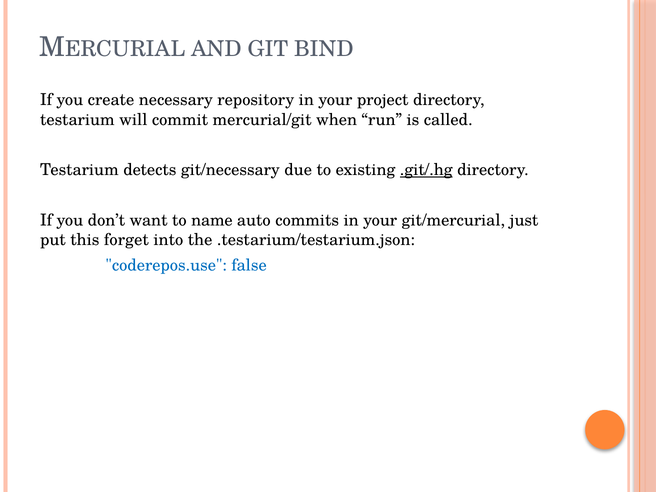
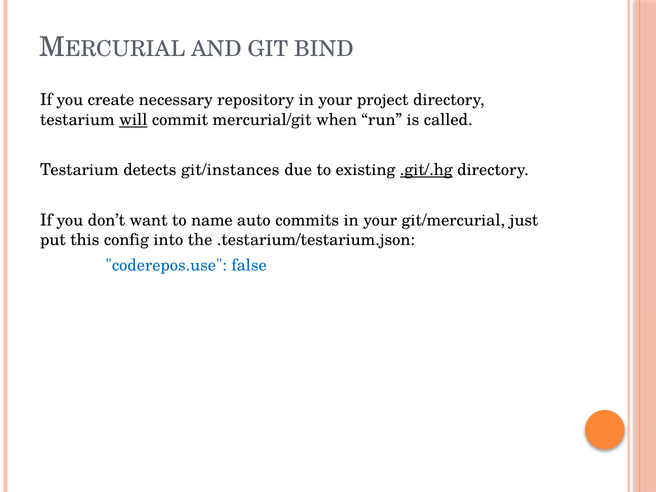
will underline: none -> present (133, 120)
git/necessary: git/necessary -> git/instances (230, 170)
forget: forget -> config (126, 240)
